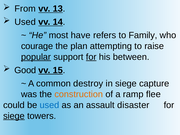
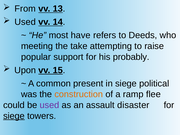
Family: Family -> Deeds (143, 35)
courage: courage -> meeting (37, 46)
plan: plan -> take (79, 46)
popular underline: present -> none (36, 57)
for underline: present -> none (91, 57)
between: between -> probably (131, 57)
Good: Good -> Upon (25, 70)
destroy: destroy -> present (88, 83)
capture: capture -> political (154, 83)
used colour: blue -> purple (49, 105)
